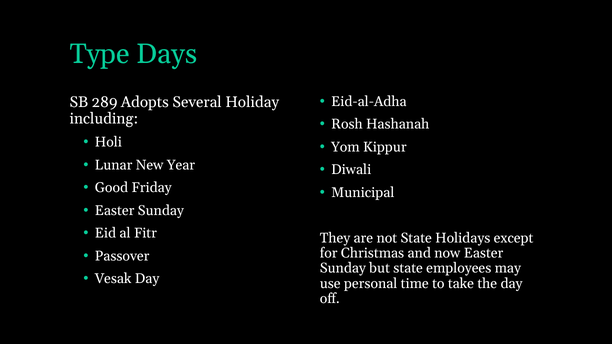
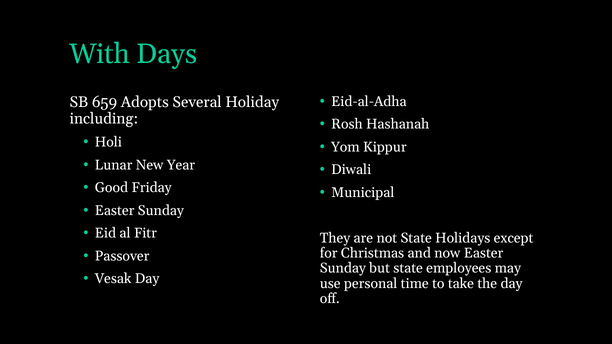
Type: Type -> With (100, 54)
289: 289 -> 659 (105, 102)
